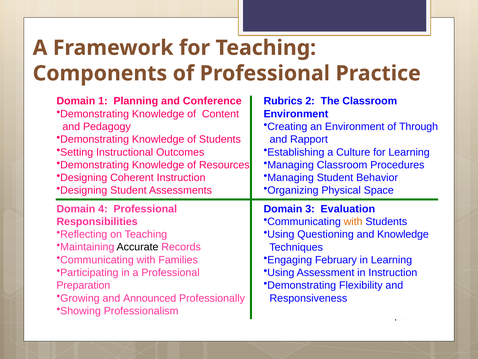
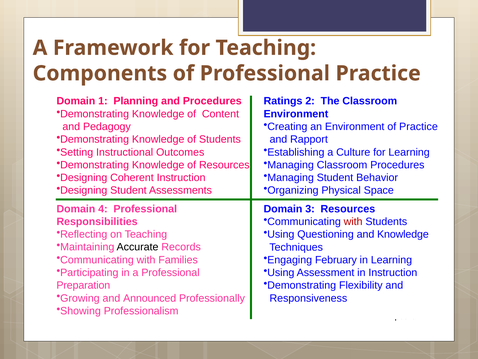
and Conference: Conference -> Procedures (212, 101)
Rubrics: Rubrics -> Ratings (283, 101)
of Through: Through -> Practice (418, 126)
3 Evaluation: Evaluation -> Resources (348, 209)
with colour: orange -> red (353, 221)
